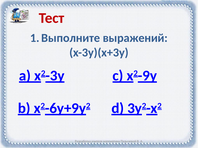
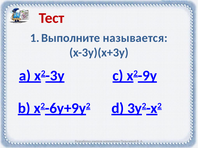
выражений: выражений -> называется (135, 38)
